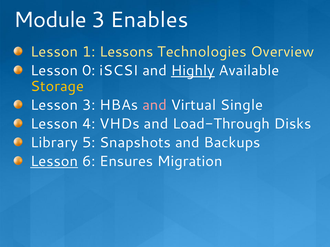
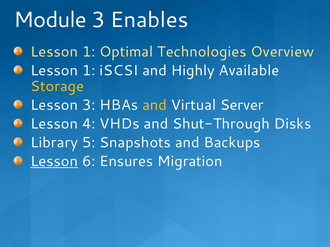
Lessons: Lessons -> Optimal (126, 52)
0: 0 -> 1 (89, 71)
Highly underline: present -> none (193, 71)
and colour: pink -> yellow (155, 105)
Single: Single -> Server (242, 105)
Load-Through: Load-Through -> Shut-Through (221, 124)
